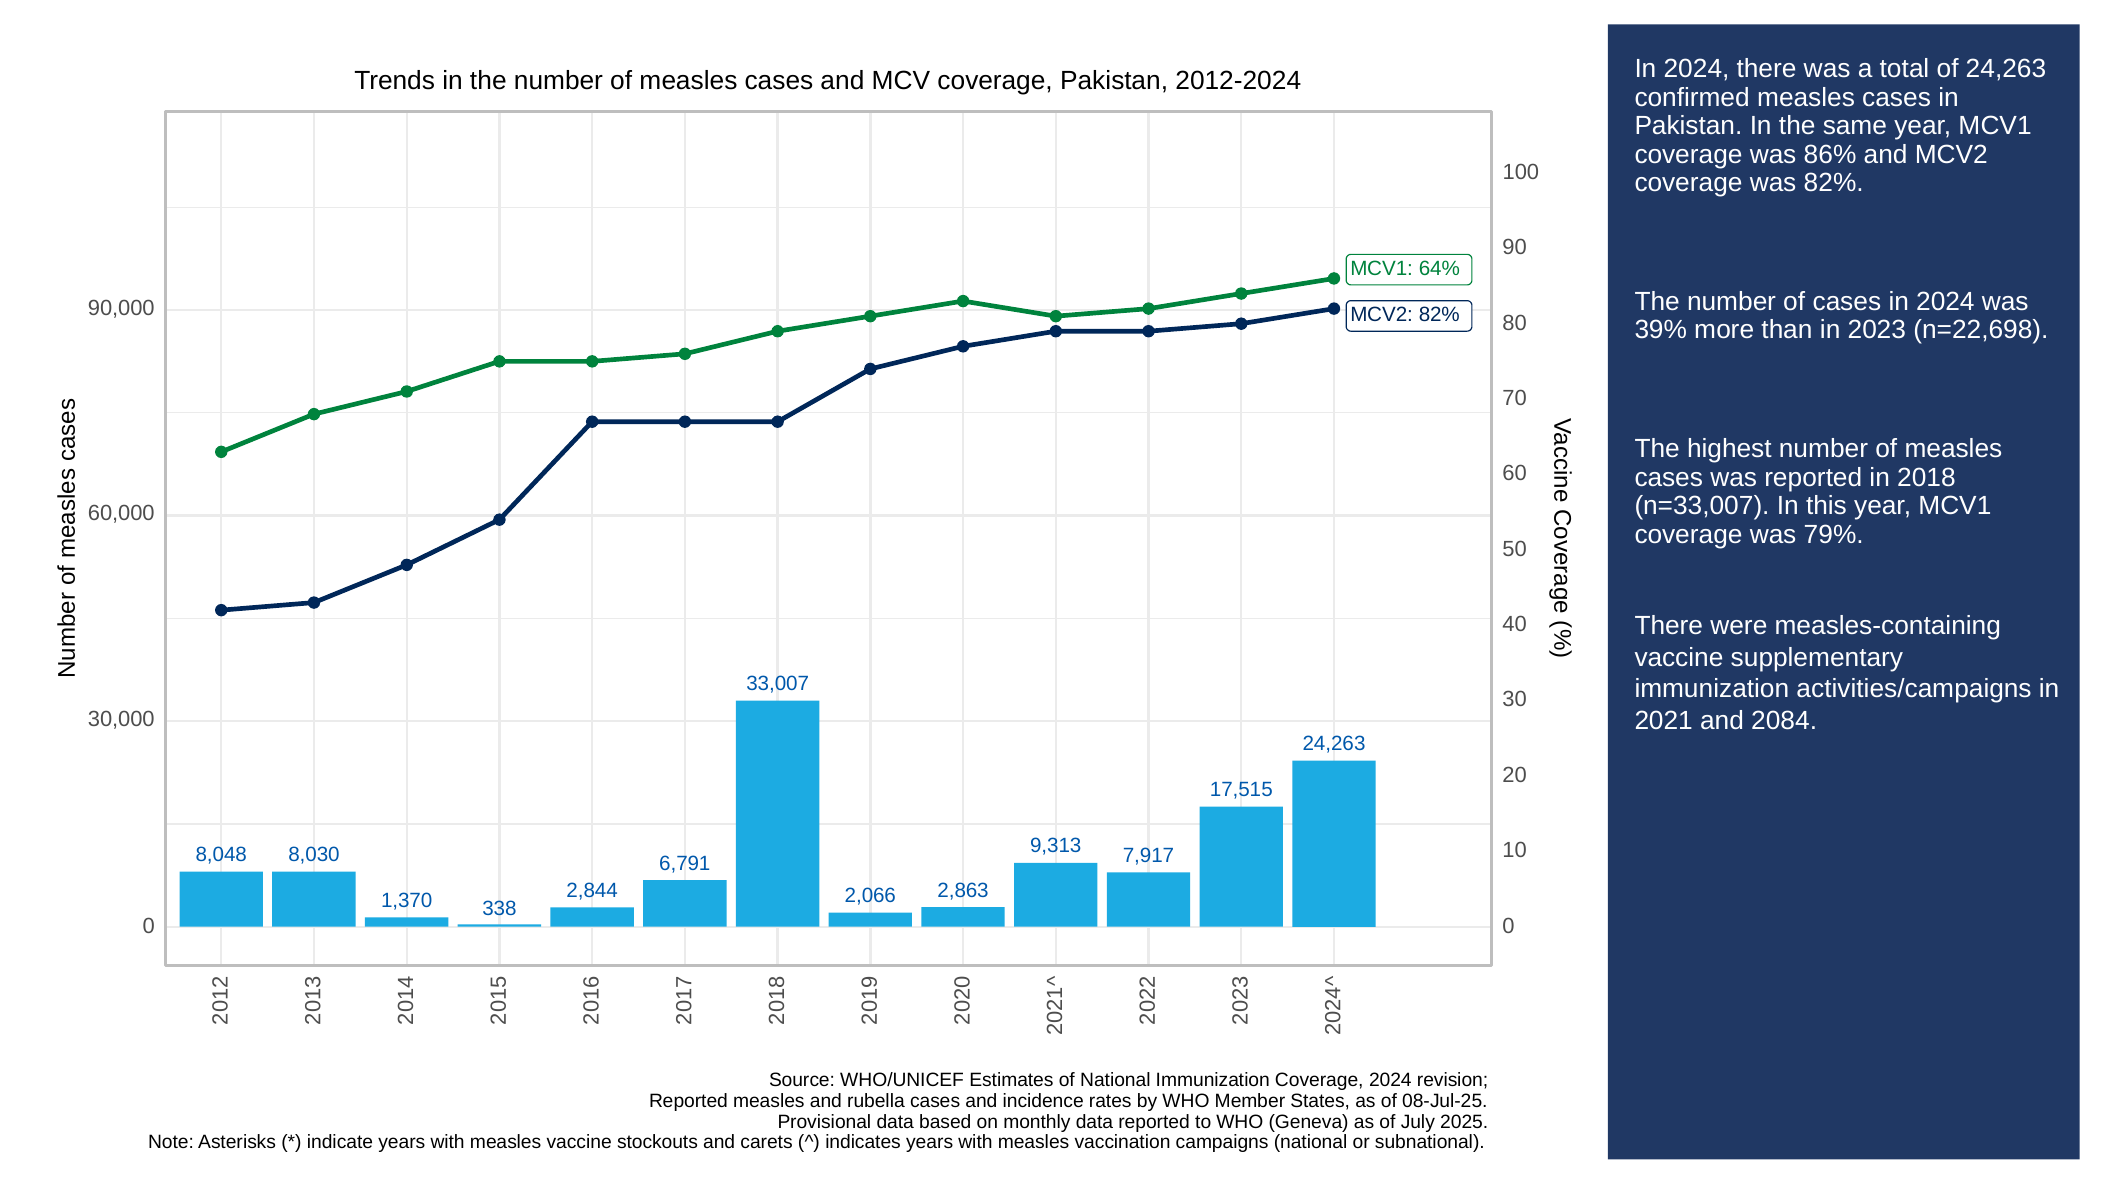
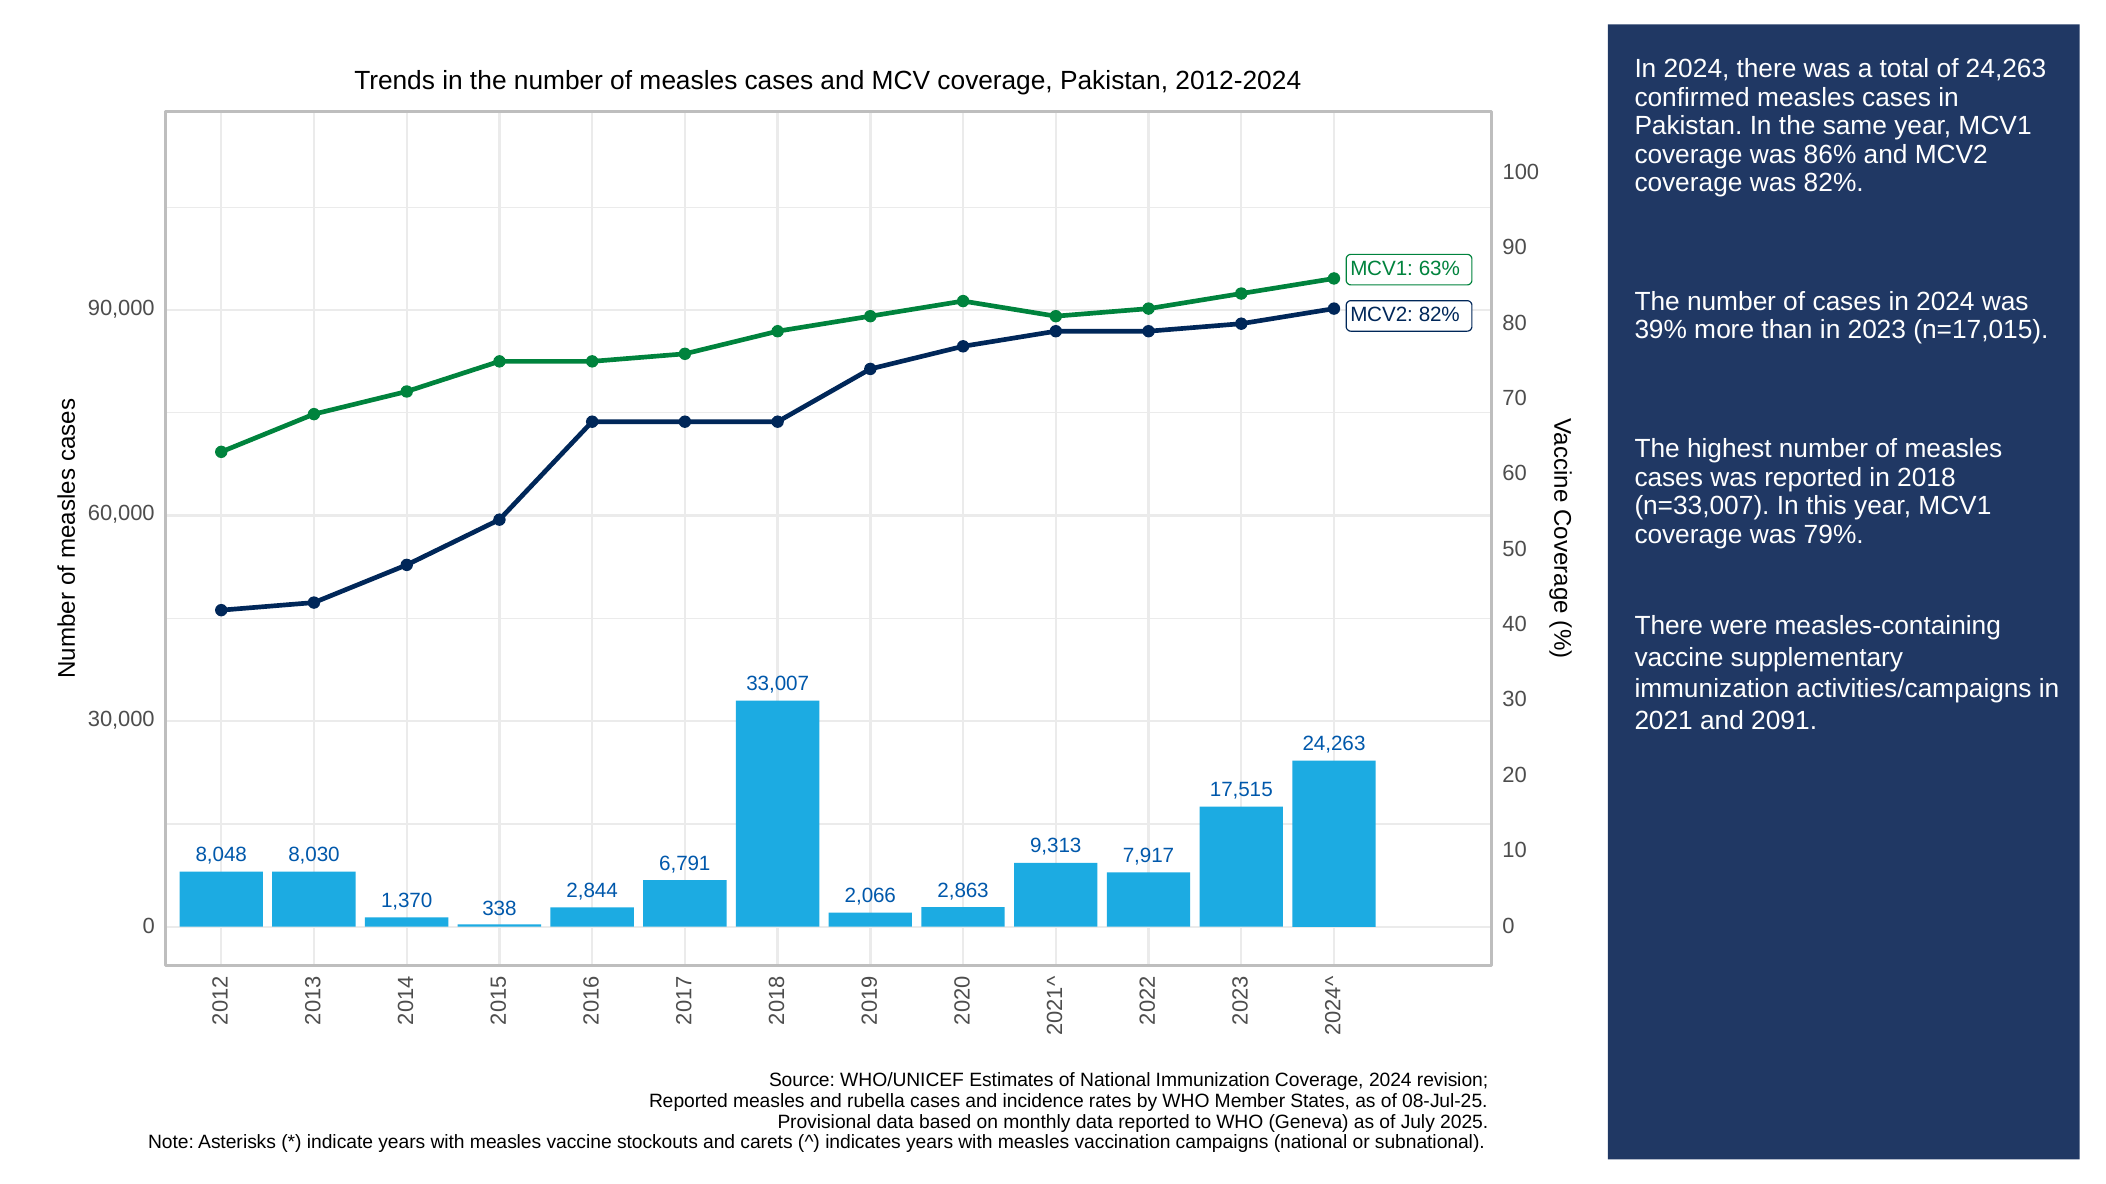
64%: 64% -> 63% (1439, 269)
n=22,698: n=22,698 -> n=17,015 (1981, 330)
2084: 2084 -> 2091 (1784, 721)
